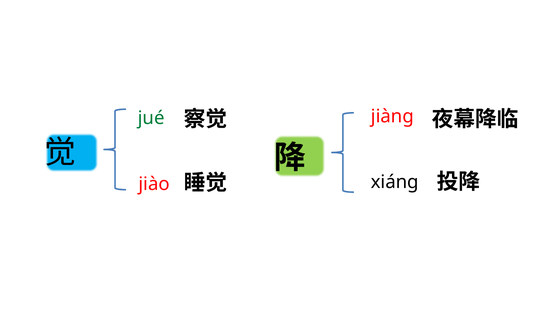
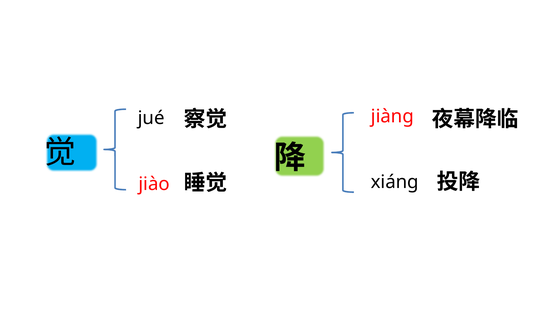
jué colour: green -> black (151, 118)
